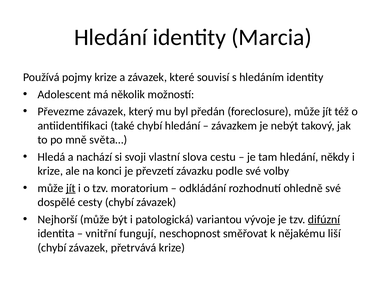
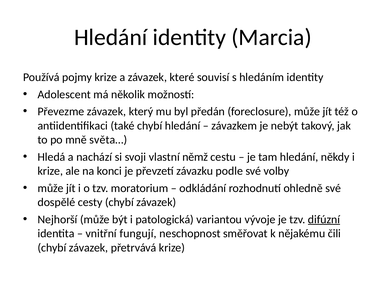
slova: slova -> němž (195, 157)
jít underline: present -> none (71, 188)
liší: liší -> čili (334, 234)
